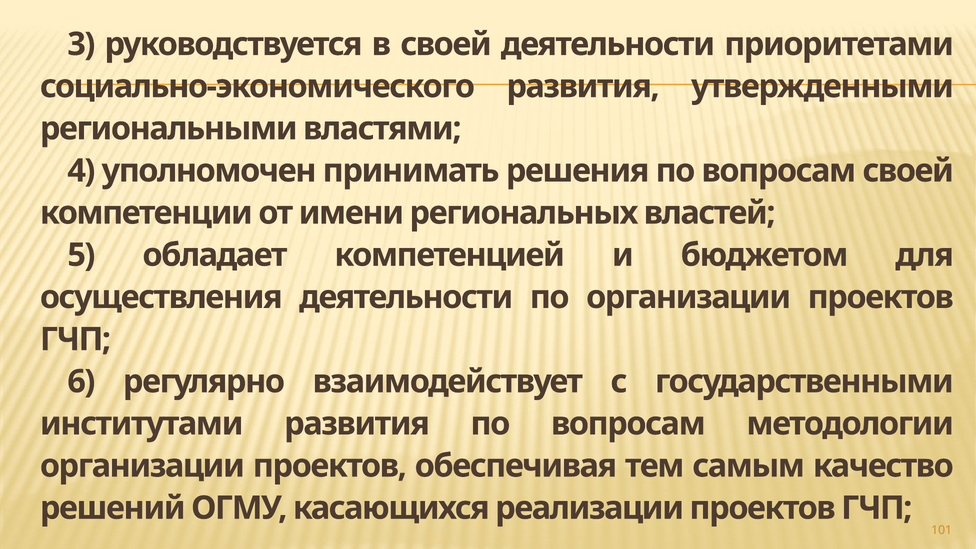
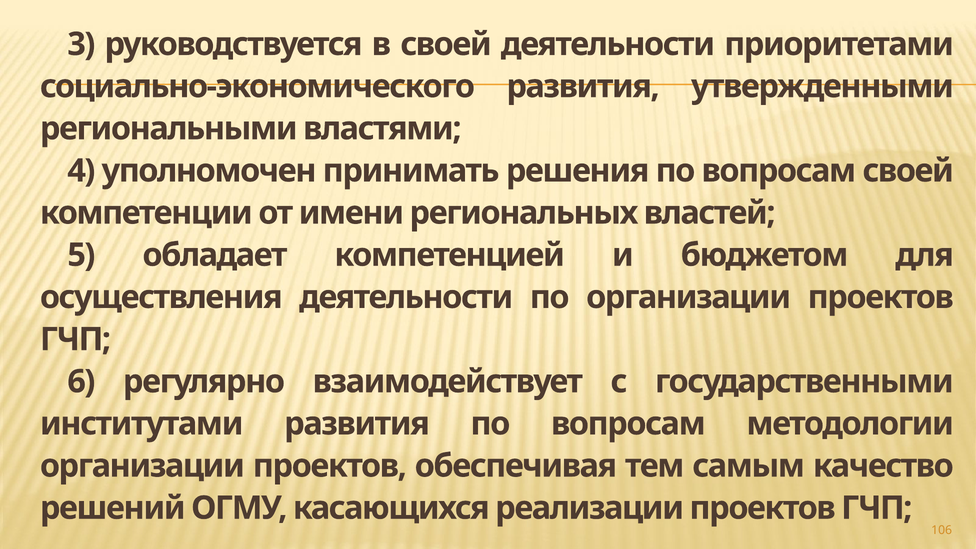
101: 101 -> 106 (942, 530)
